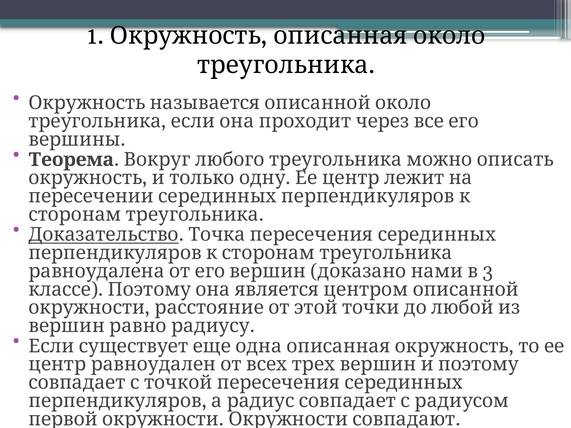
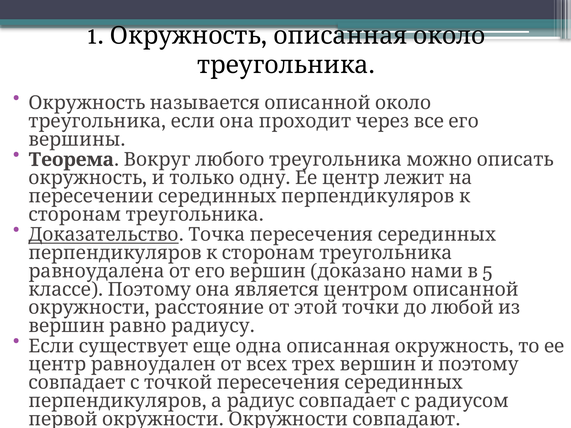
3: 3 -> 5 (488, 271)
